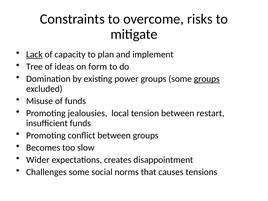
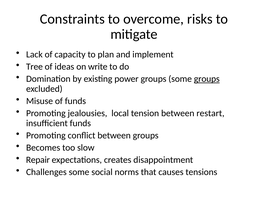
Lack underline: present -> none (34, 54)
form: form -> write (98, 67)
Wider: Wider -> Repair (38, 160)
